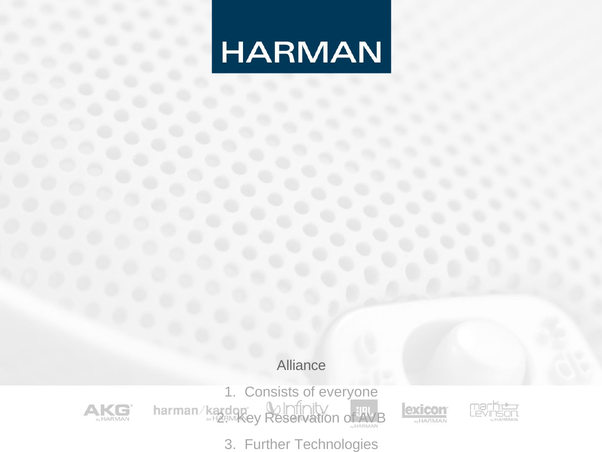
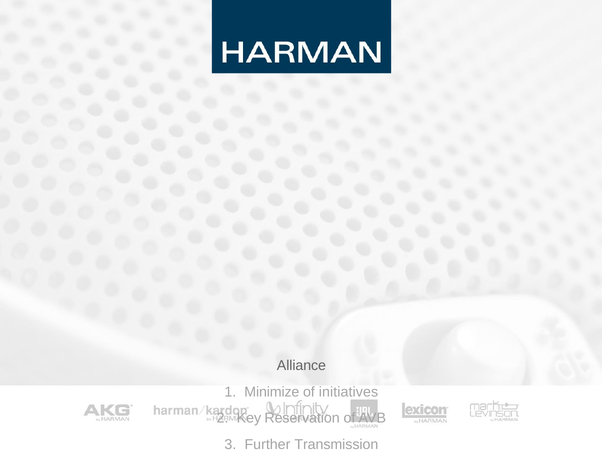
Consists: Consists -> Minimize (272, 391)
everyone: everyone -> initiatives (348, 391)
Technologies: Technologies -> Transmission (336, 444)
